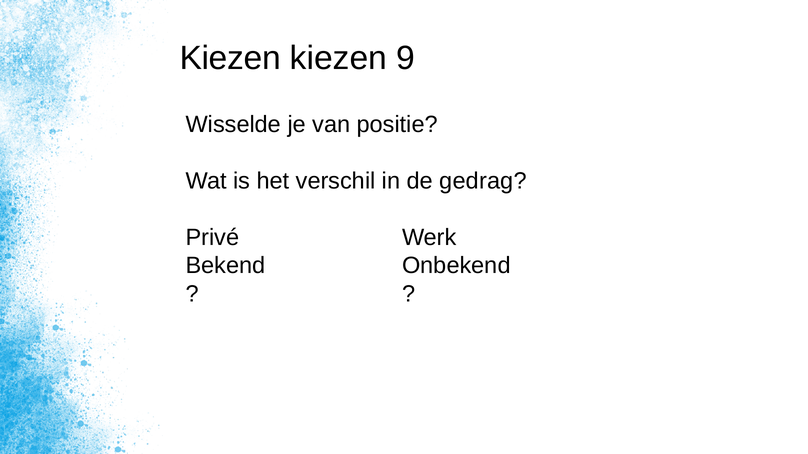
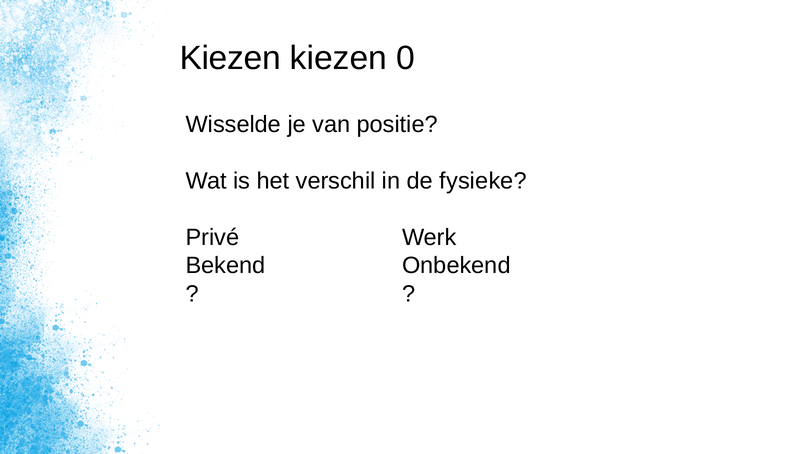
9: 9 -> 0 (406, 58)
gedrag: gedrag -> fysieke (483, 181)
